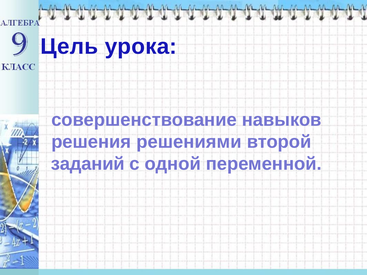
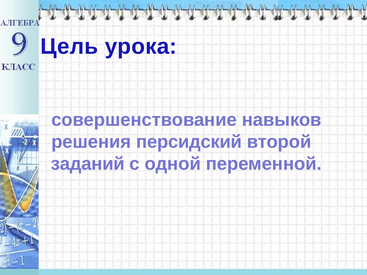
решениями: решениями -> персидский (189, 142)
